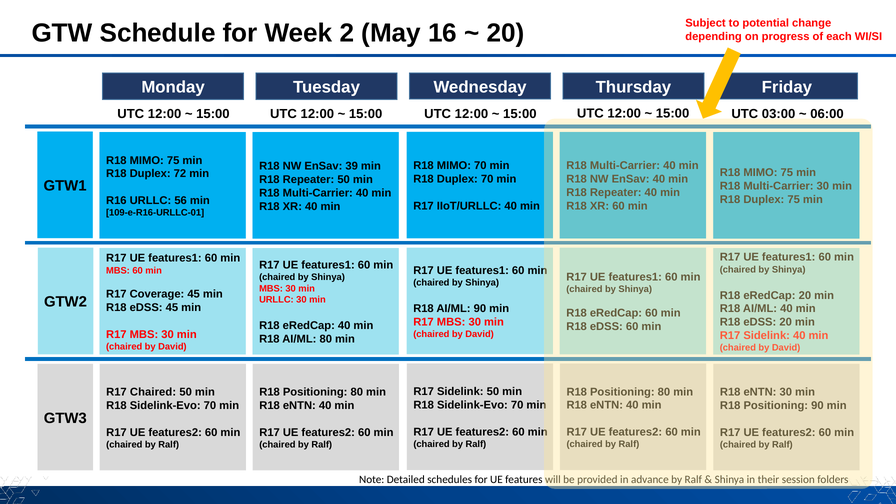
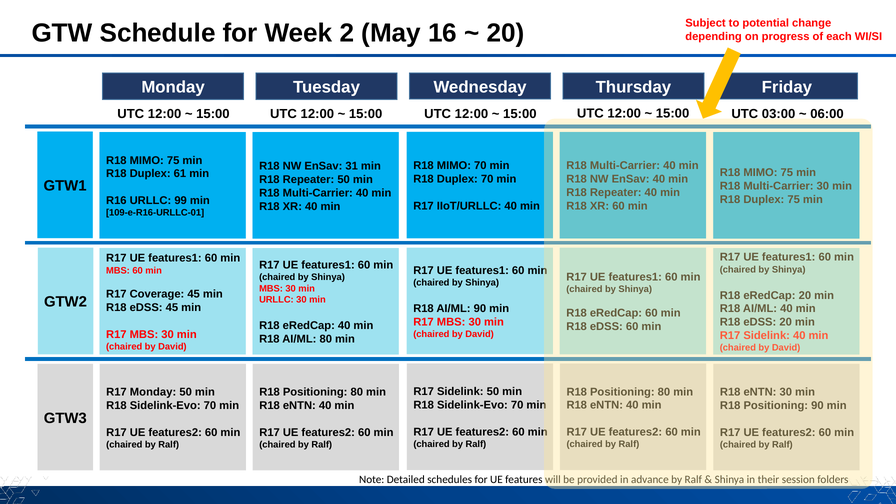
39: 39 -> 31 (352, 166)
72: 72 -> 61 (180, 174)
56: 56 -> 99 (181, 201)
R17 Chaired: Chaired -> Monday (153, 392)
